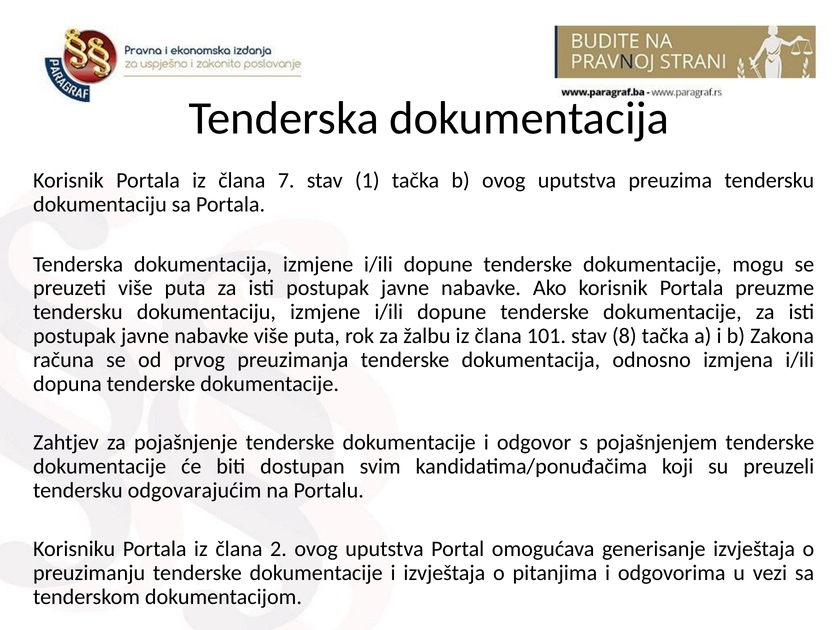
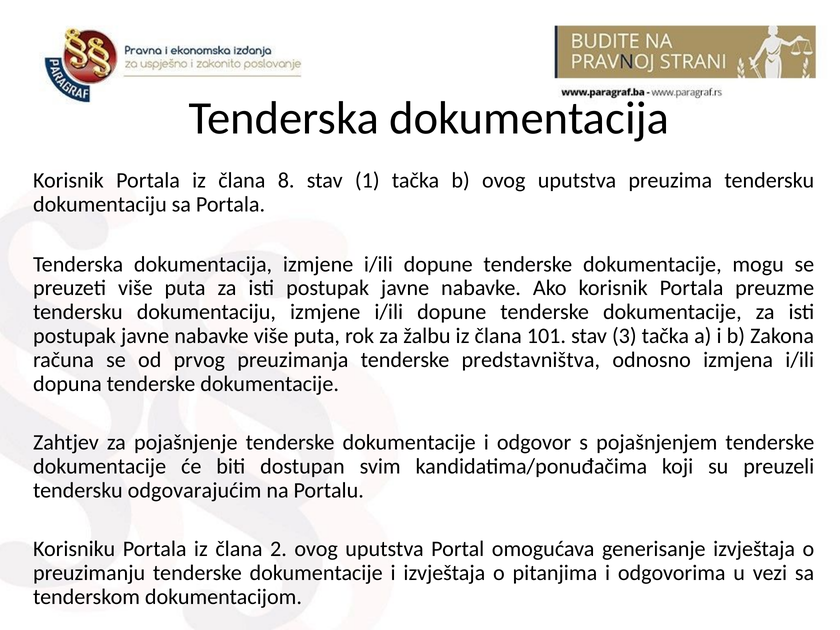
7: 7 -> 8 (286, 180)
8: 8 -> 3 (624, 336)
tenderske dokumentacija: dokumentacija -> predstavništva (531, 360)
